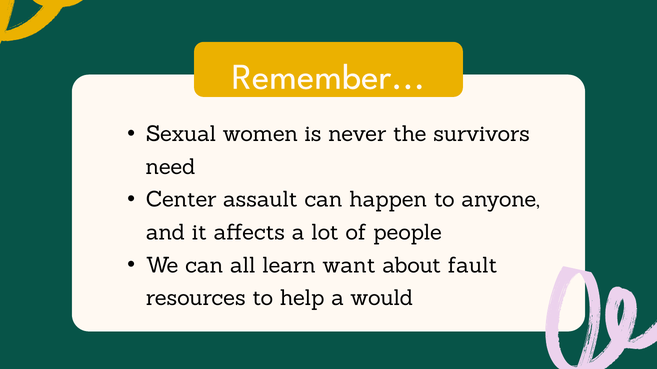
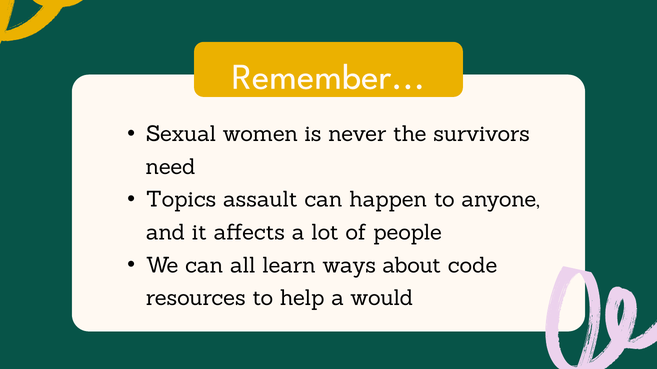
Center: Center -> Topics (181, 200)
want: want -> ways (349, 266)
fault: fault -> code (473, 266)
